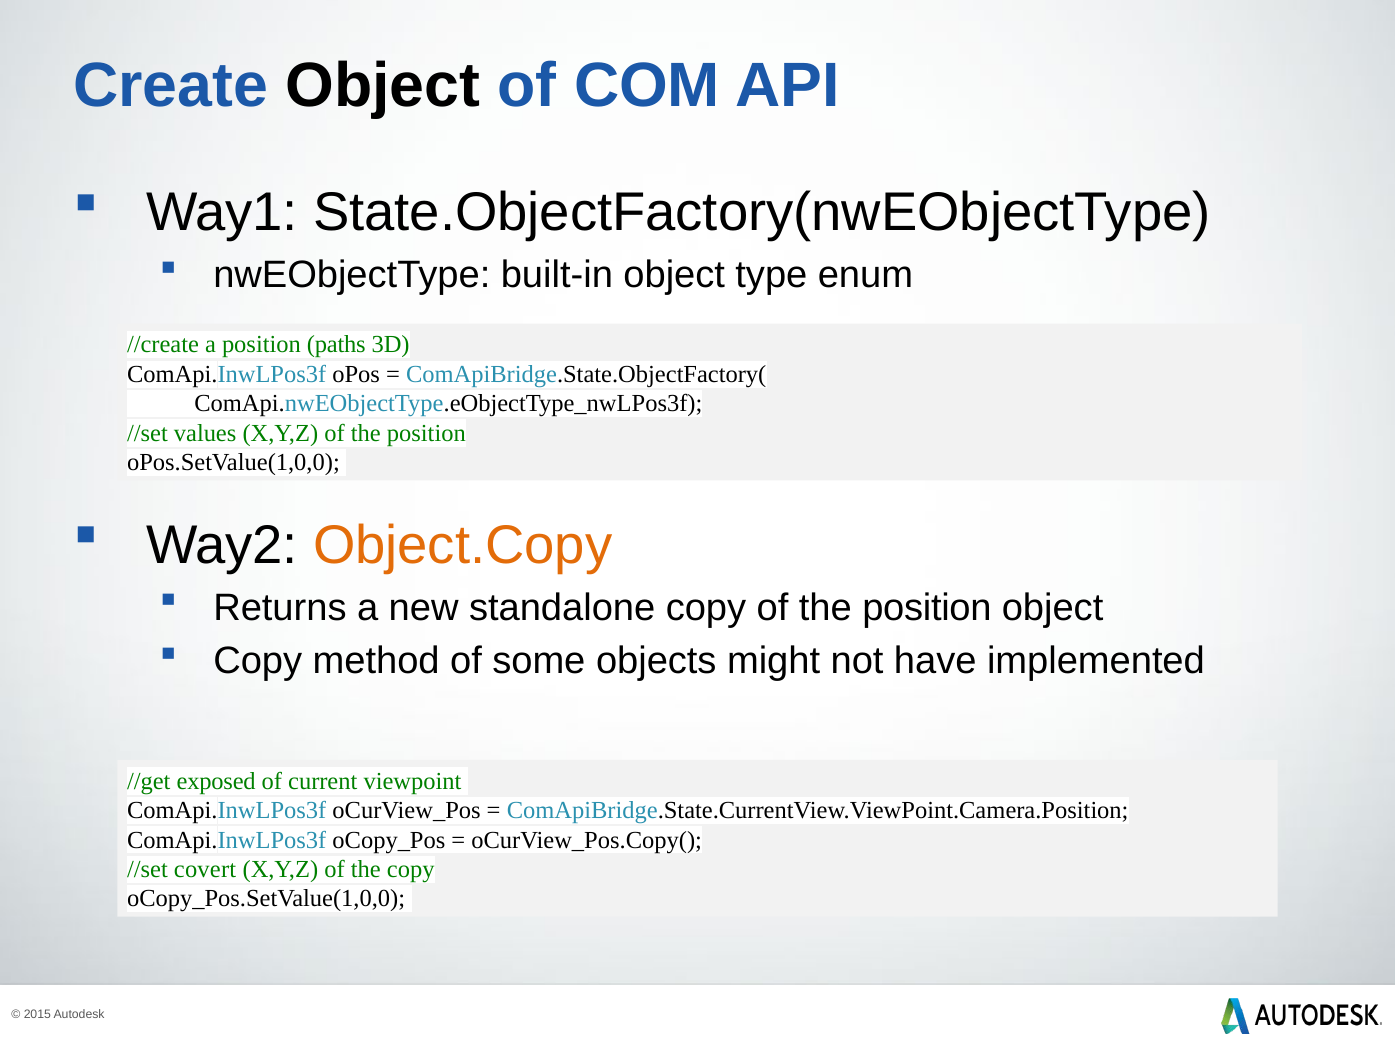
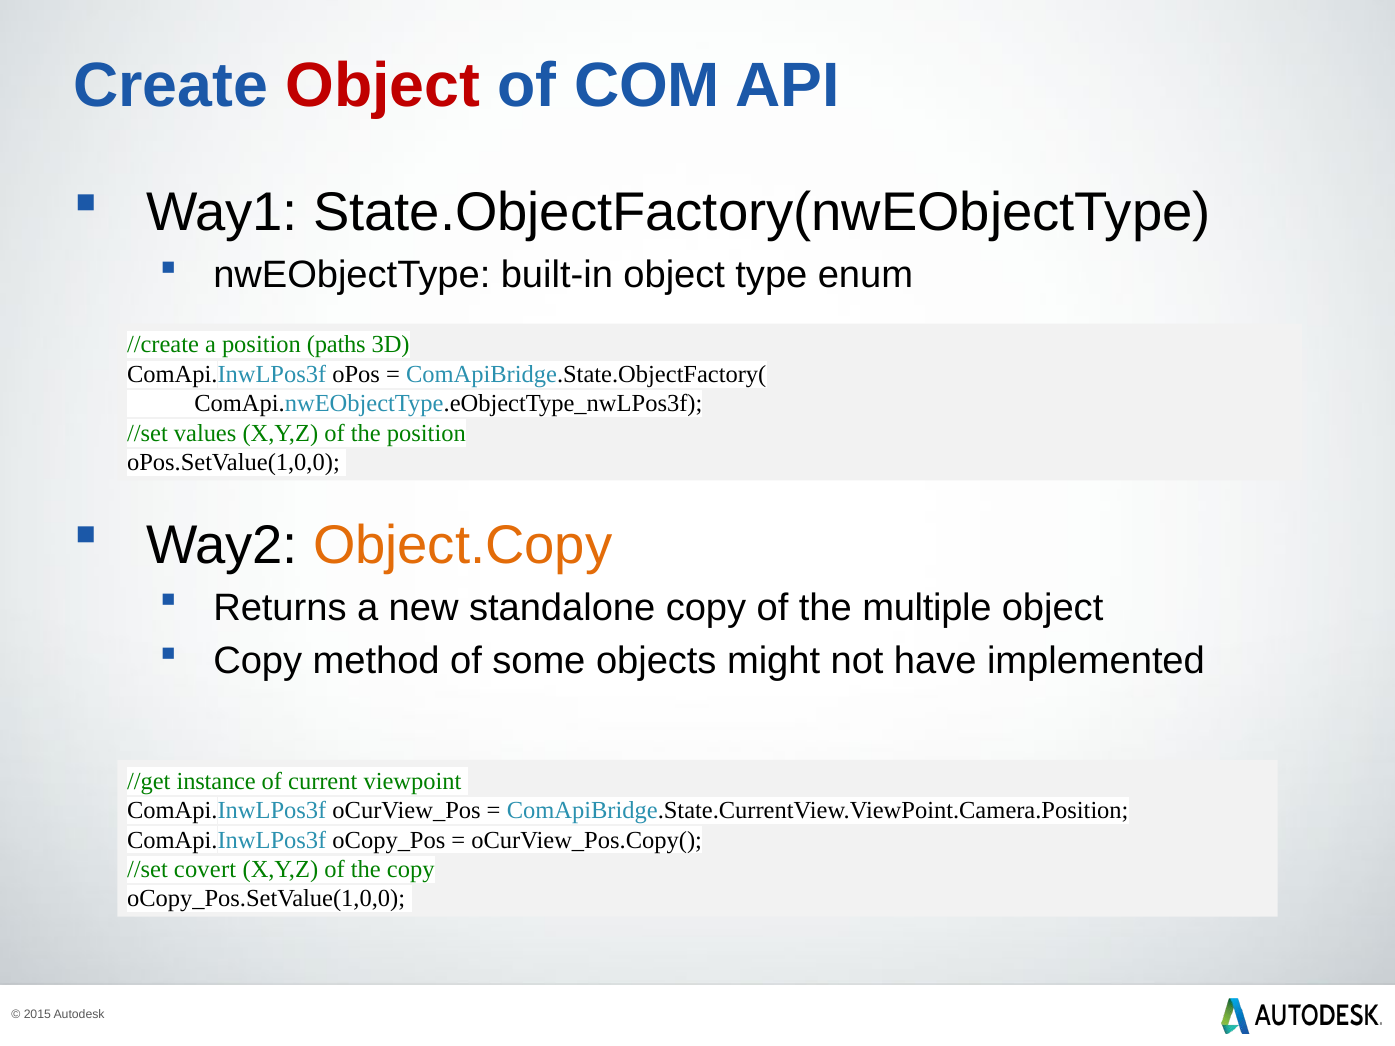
Object colour: black -> red (383, 86)
copy of the position: position -> multiple (927, 608)
exposed: exposed -> instance (216, 781)
